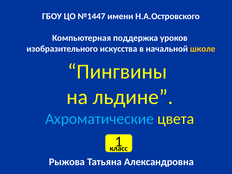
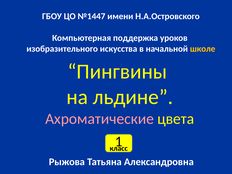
Ахроматические colour: light blue -> pink (100, 119)
